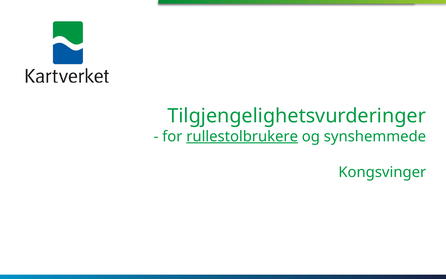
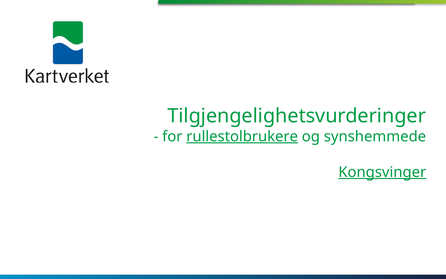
Kongsvinger underline: none -> present (382, 172)
